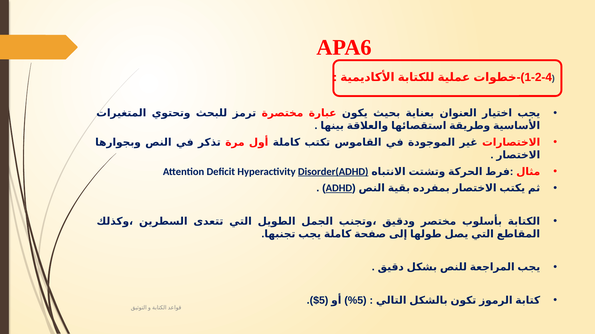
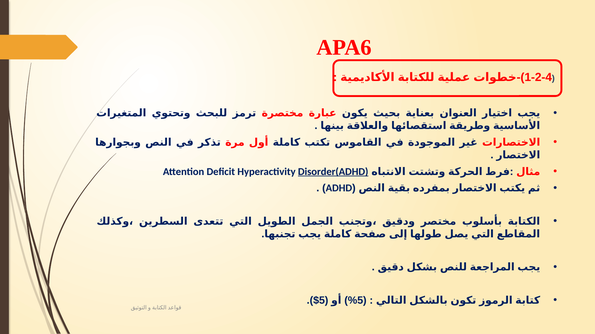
ADHD underline: present -> none (339, 189)
